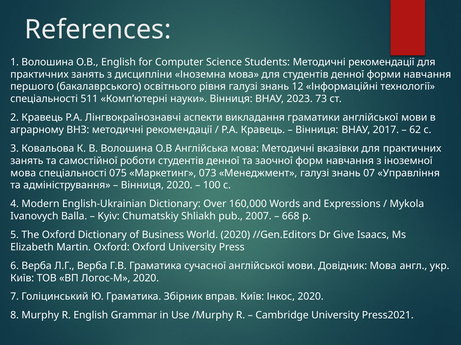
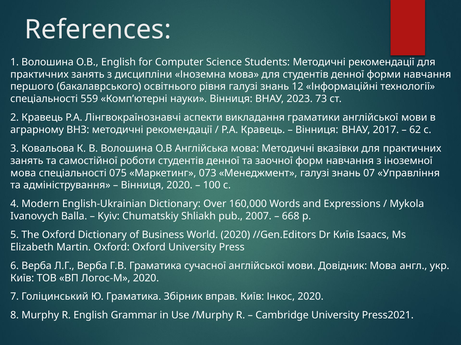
511: 511 -> 559 (89, 99)
Dr Give: Give -> Київ (344, 235)
